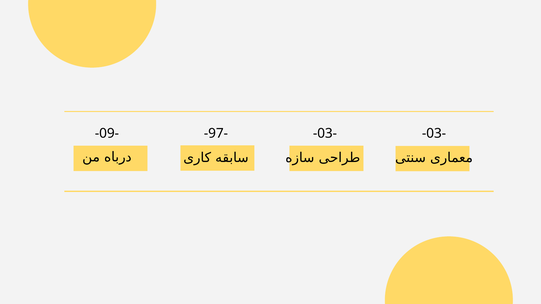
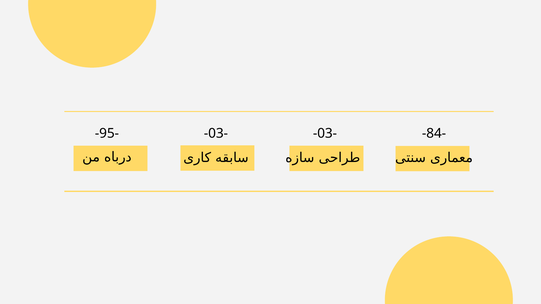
-09-: -09- -> -95- (107, 134)
-97-: -97- -> -03- (216, 134)
-03-: -03- -> -84- (434, 134)
